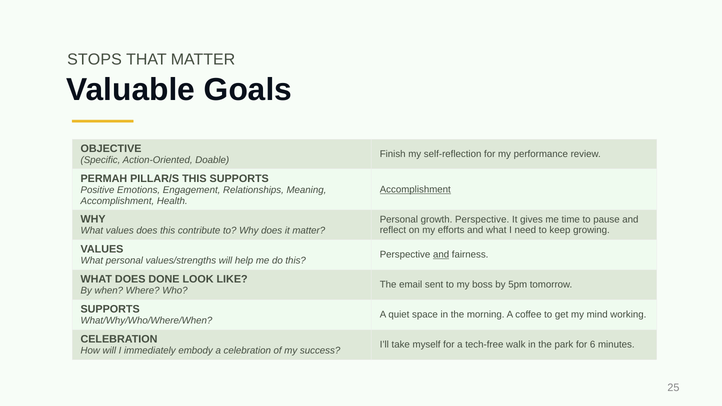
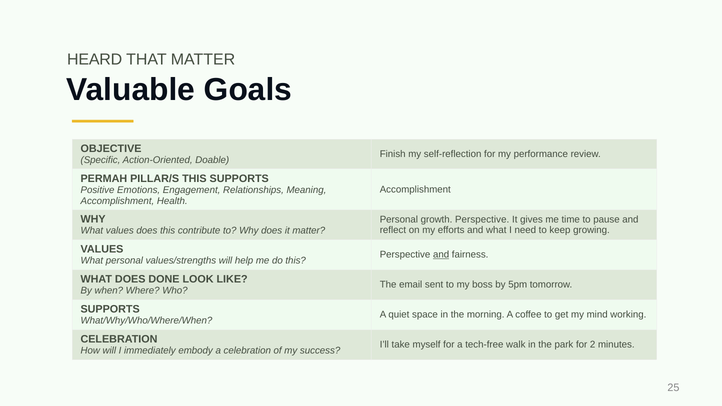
STOPS: STOPS -> HEARD (95, 59)
Accomplishment underline: present -> none (415, 189)
6: 6 -> 2 (593, 345)
